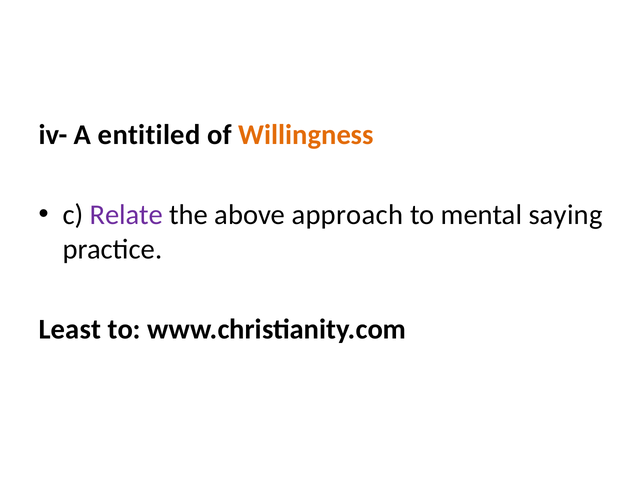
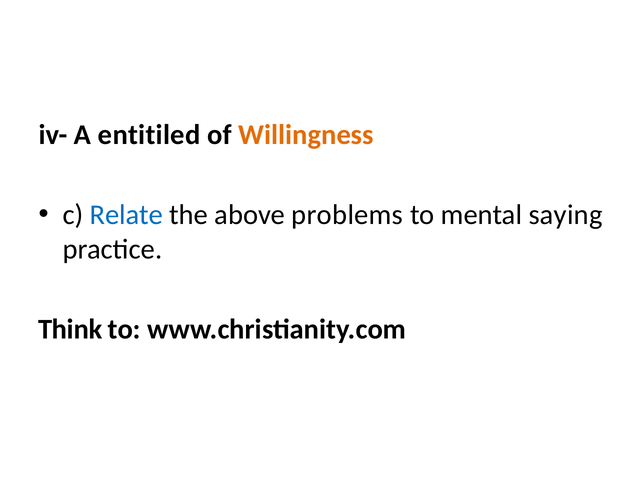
Relate colour: purple -> blue (126, 215)
approach: approach -> problems (347, 215)
Least: Least -> Think (70, 329)
